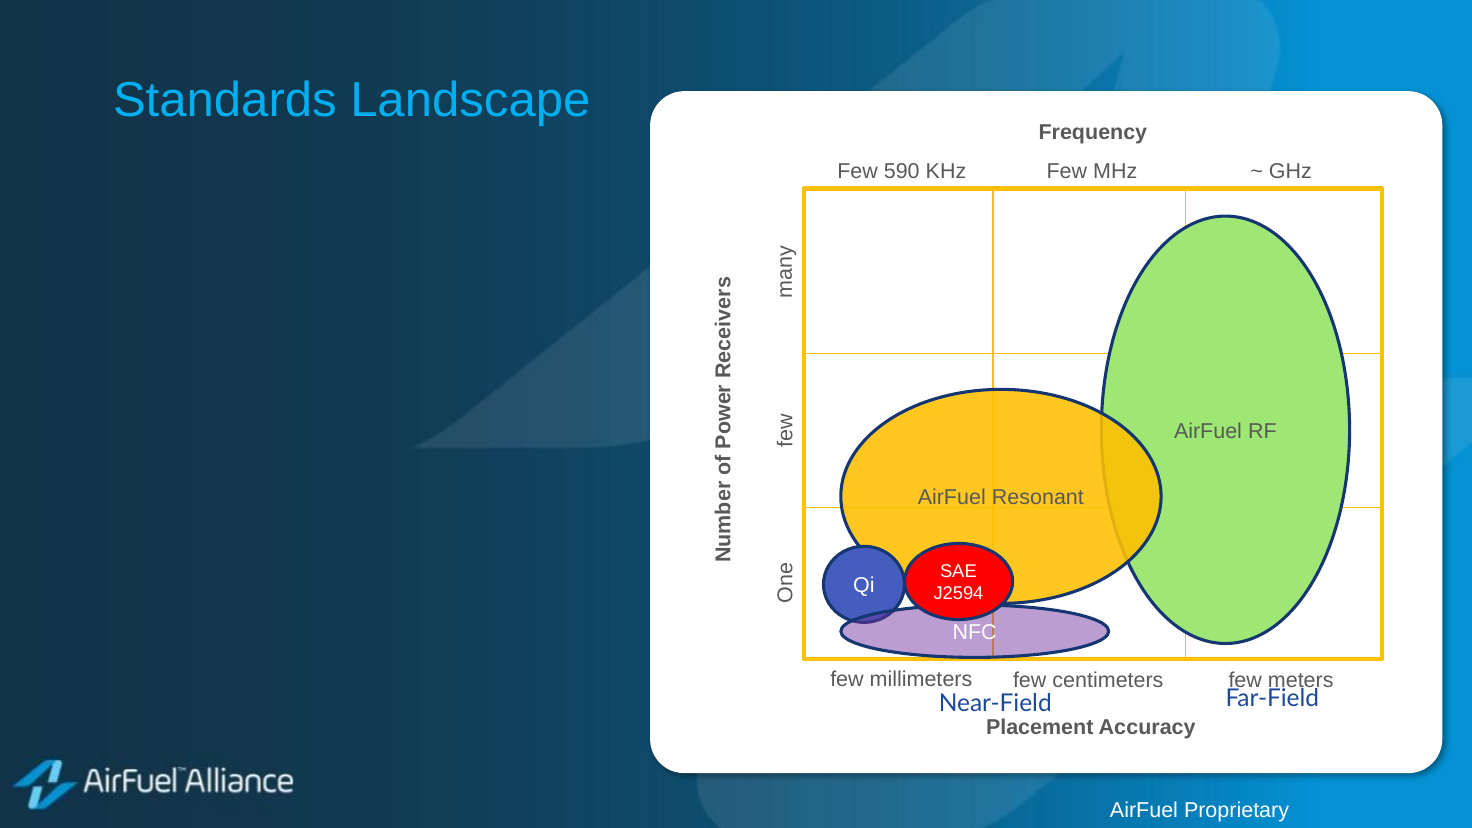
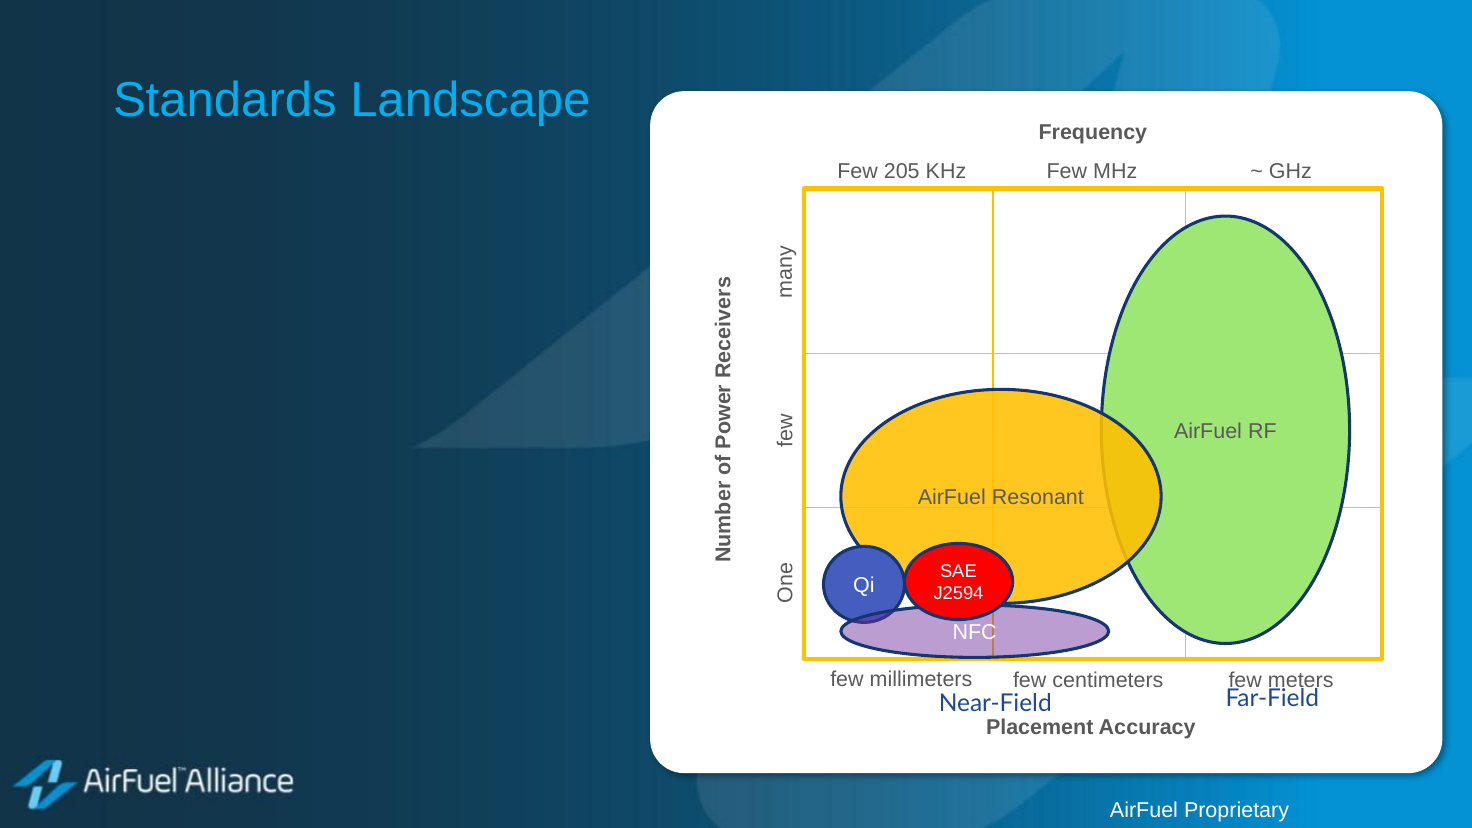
590: 590 -> 205 (902, 172)
